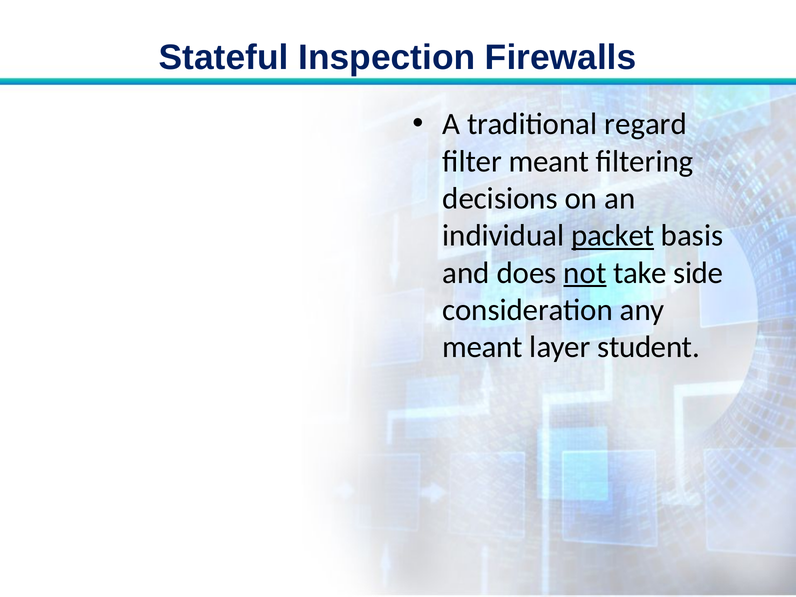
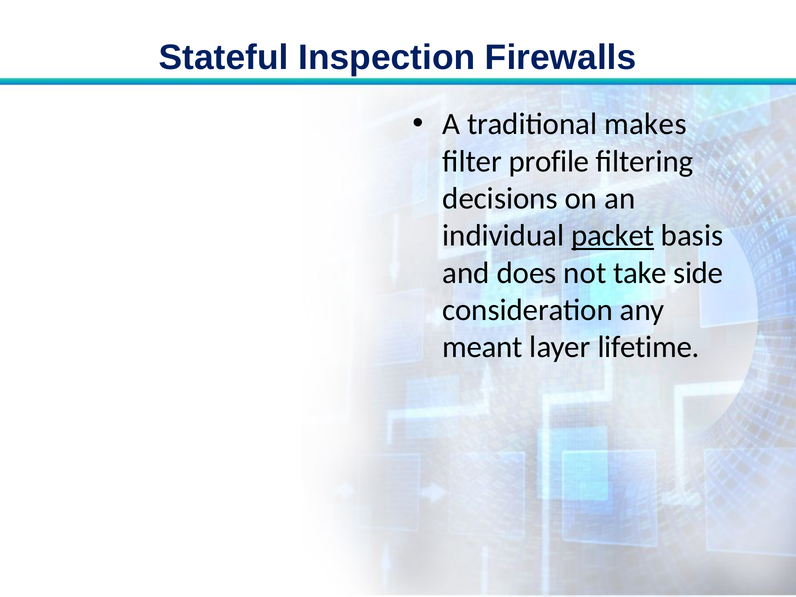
regard: regard -> makes (645, 124)
filter meant: meant -> profile (549, 161)
not underline: present -> none (585, 273)
student: student -> lifetime (649, 347)
